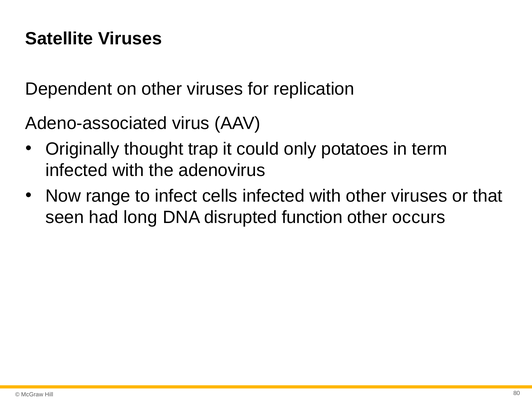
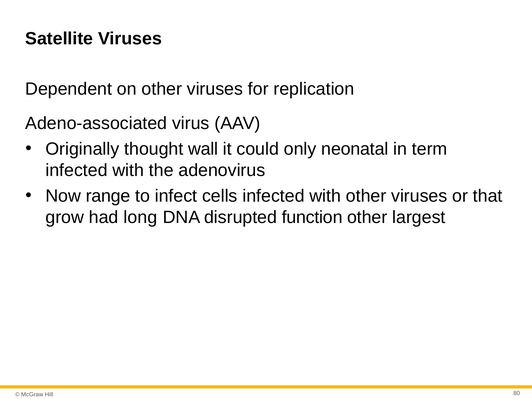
trap: trap -> wall (203, 149)
potatoes: potatoes -> neonatal (355, 149)
seen: seen -> grow (65, 217)
occurs: occurs -> largest (419, 217)
